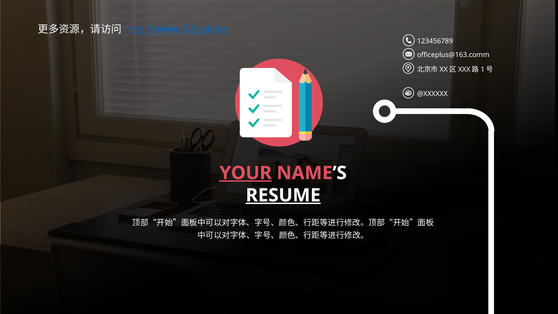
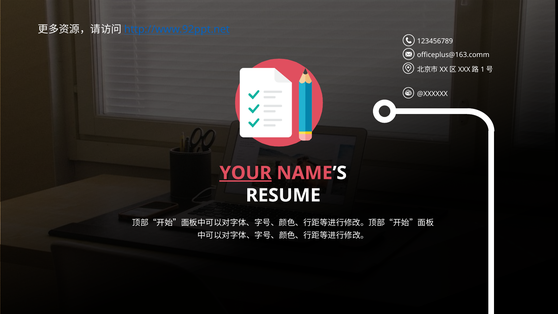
RESUME underline: present -> none (283, 195)
